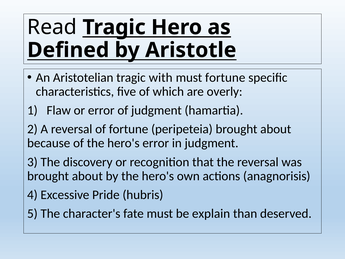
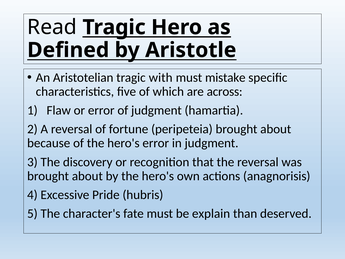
must fortune: fortune -> mistake (225, 78)
overly: overly -> across (225, 92)
